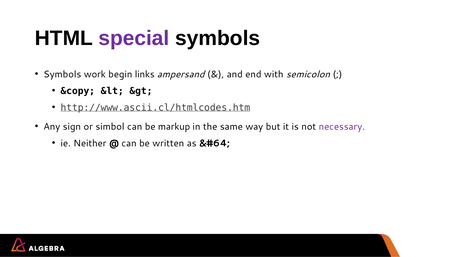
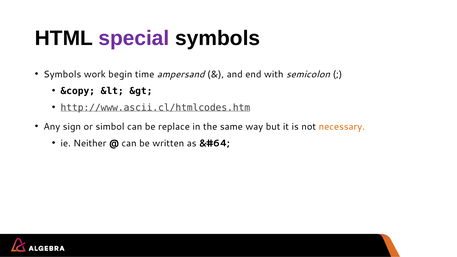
links: links -> time (145, 74)
markup: markup -> replace (174, 127)
necessary colour: purple -> orange (342, 127)
